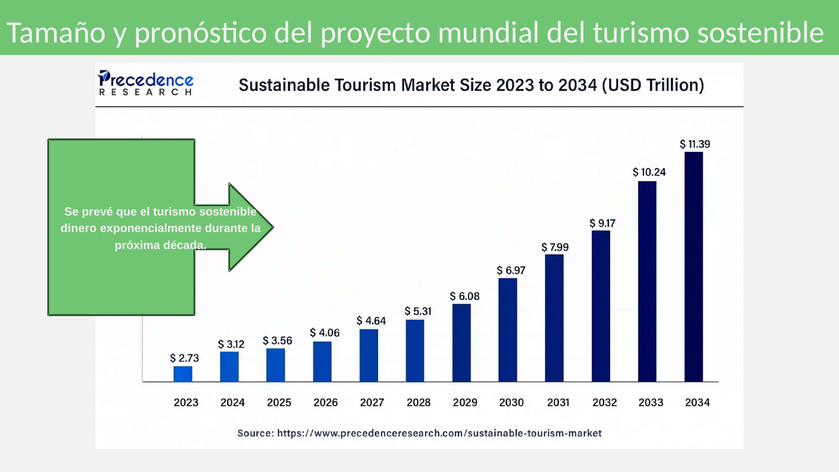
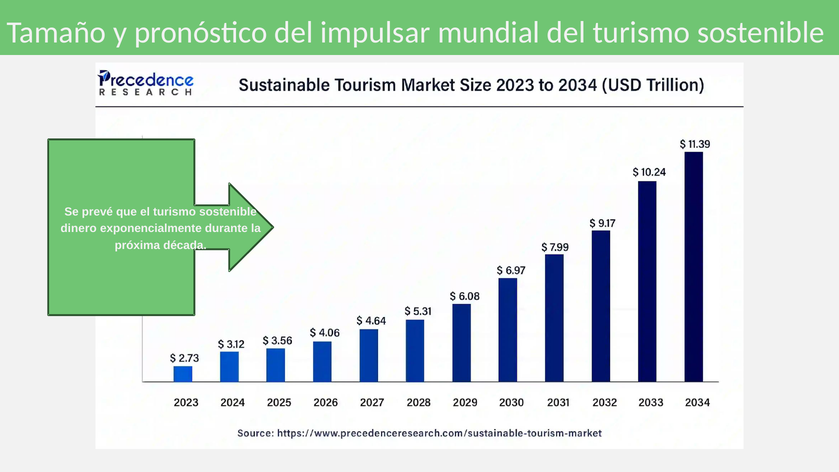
proyecto: proyecto -> impulsar (375, 33)
